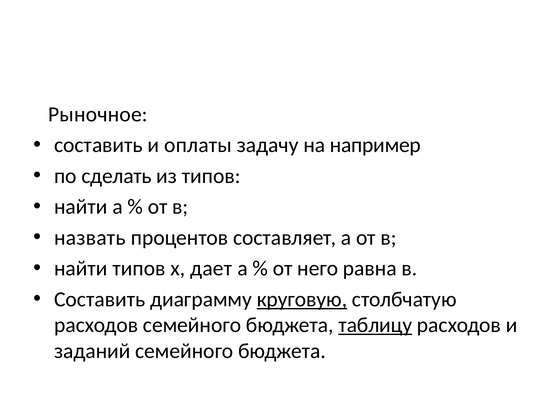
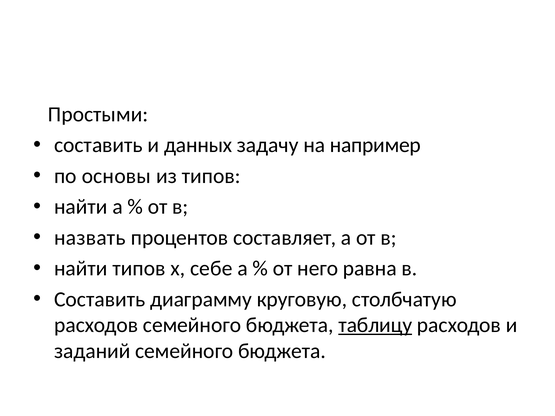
Рыночное: Рыночное -> Простыми (98, 114)
оплаты: оплаты -> данных (198, 145)
сделать: сделать -> основы (116, 176)
дает: дает -> себе (211, 269)
круговую underline: present -> none (302, 299)
